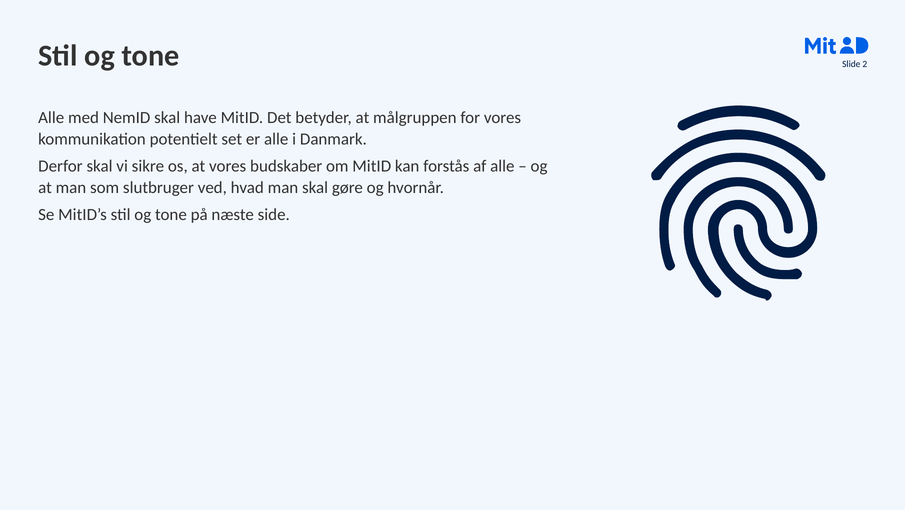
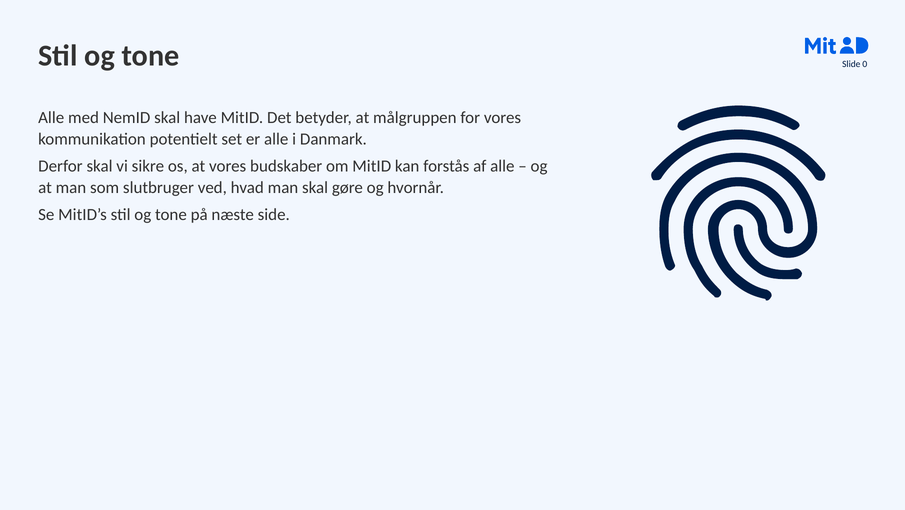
2: 2 -> 0 (865, 64)
